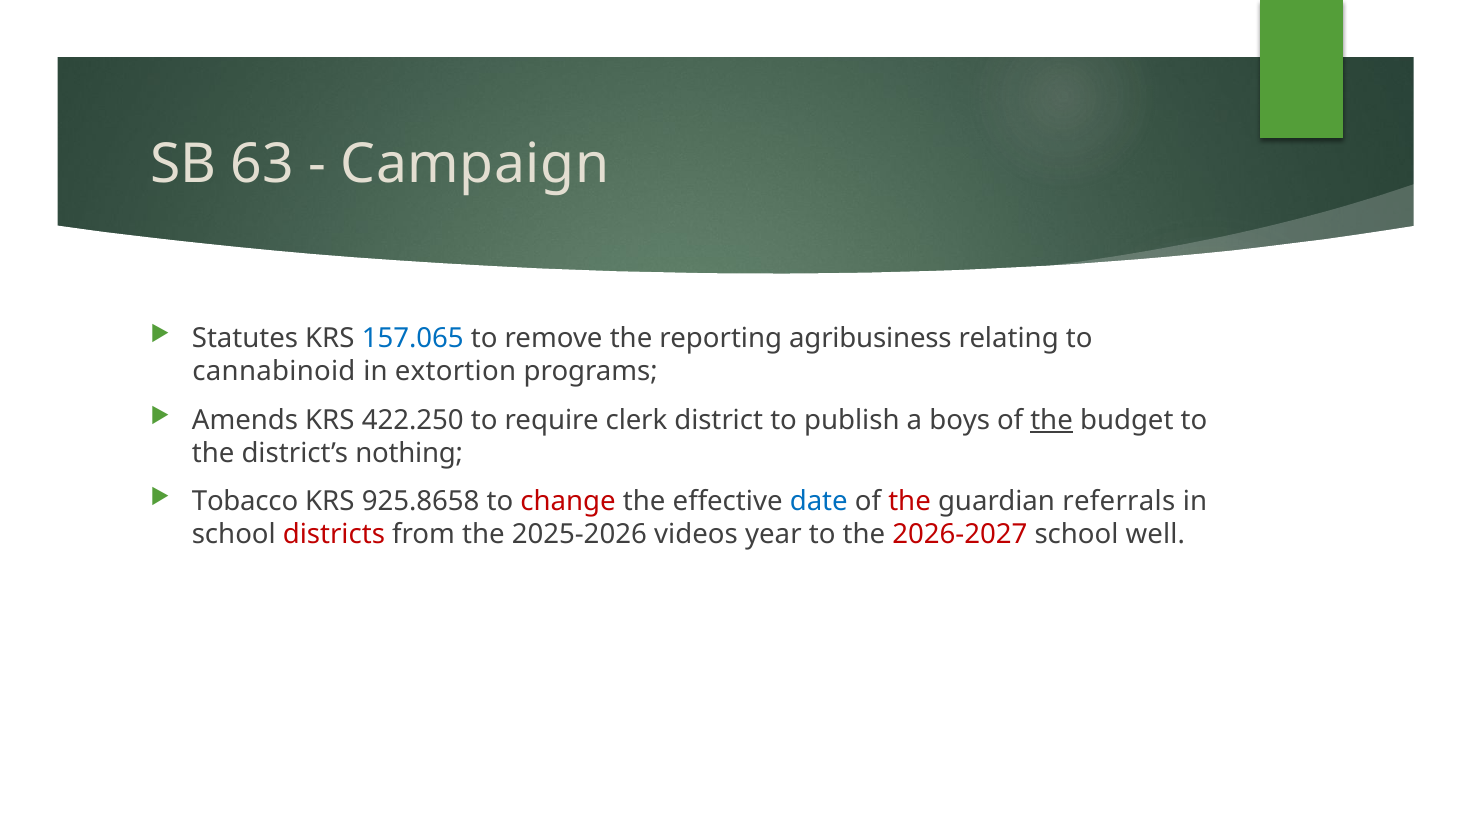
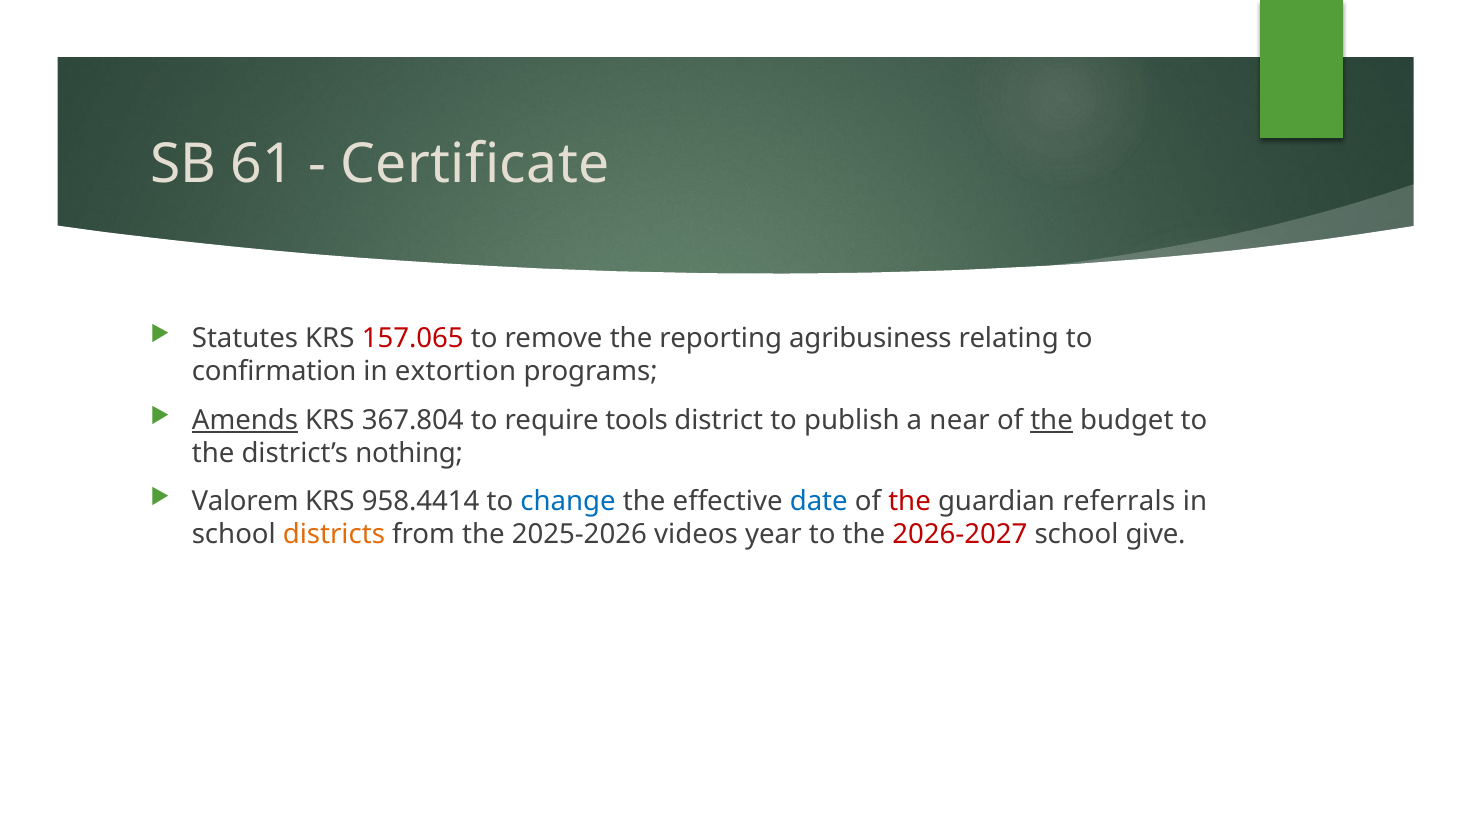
63: 63 -> 61 (262, 164)
Campaign: Campaign -> Certificate (475, 164)
157.065 colour: blue -> red (413, 338)
cannabinoid: cannabinoid -> confirmation (274, 371)
Amends underline: none -> present (245, 420)
422.250: 422.250 -> 367.804 (413, 420)
clerk: clerk -> tools (637, 420)
boys: boys -> near (960, 420)
Tobacco: Tobacco -> Valorem (245, 502)
925.8658: 925.8658 -> 958.4414 (421, 502)
change colour: red -> blue (568, 502)
districts colour: red -> orange (334, 535)
well: well -> give (1155, 535)
